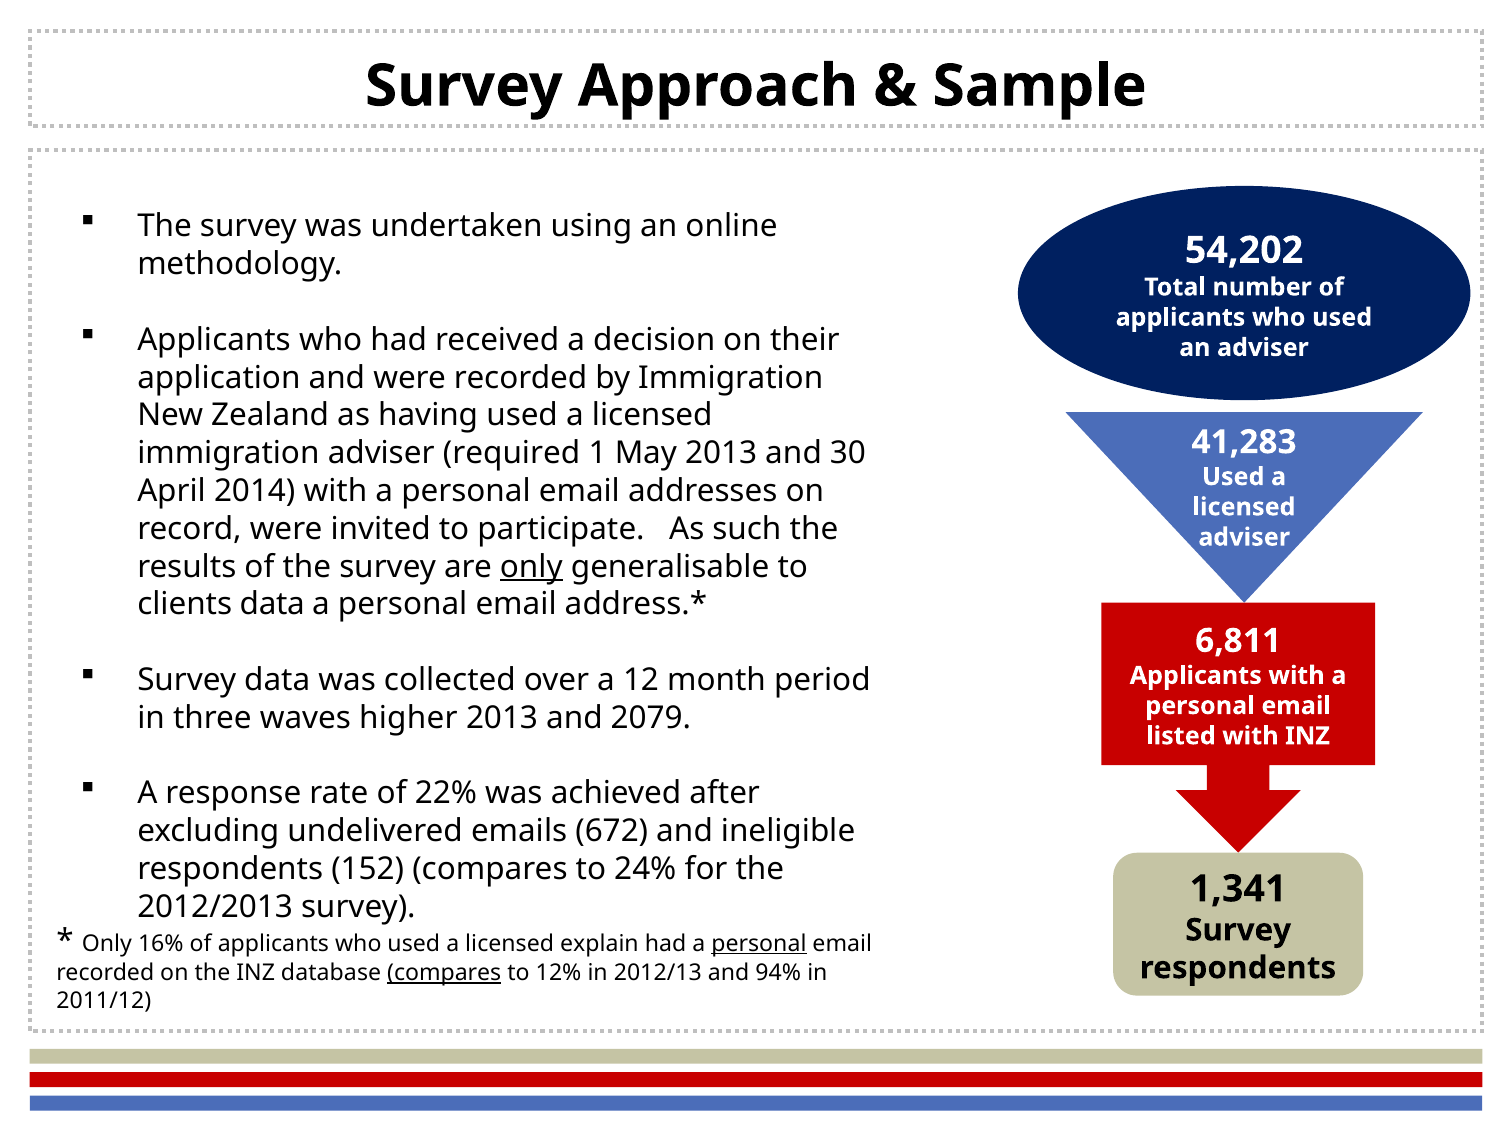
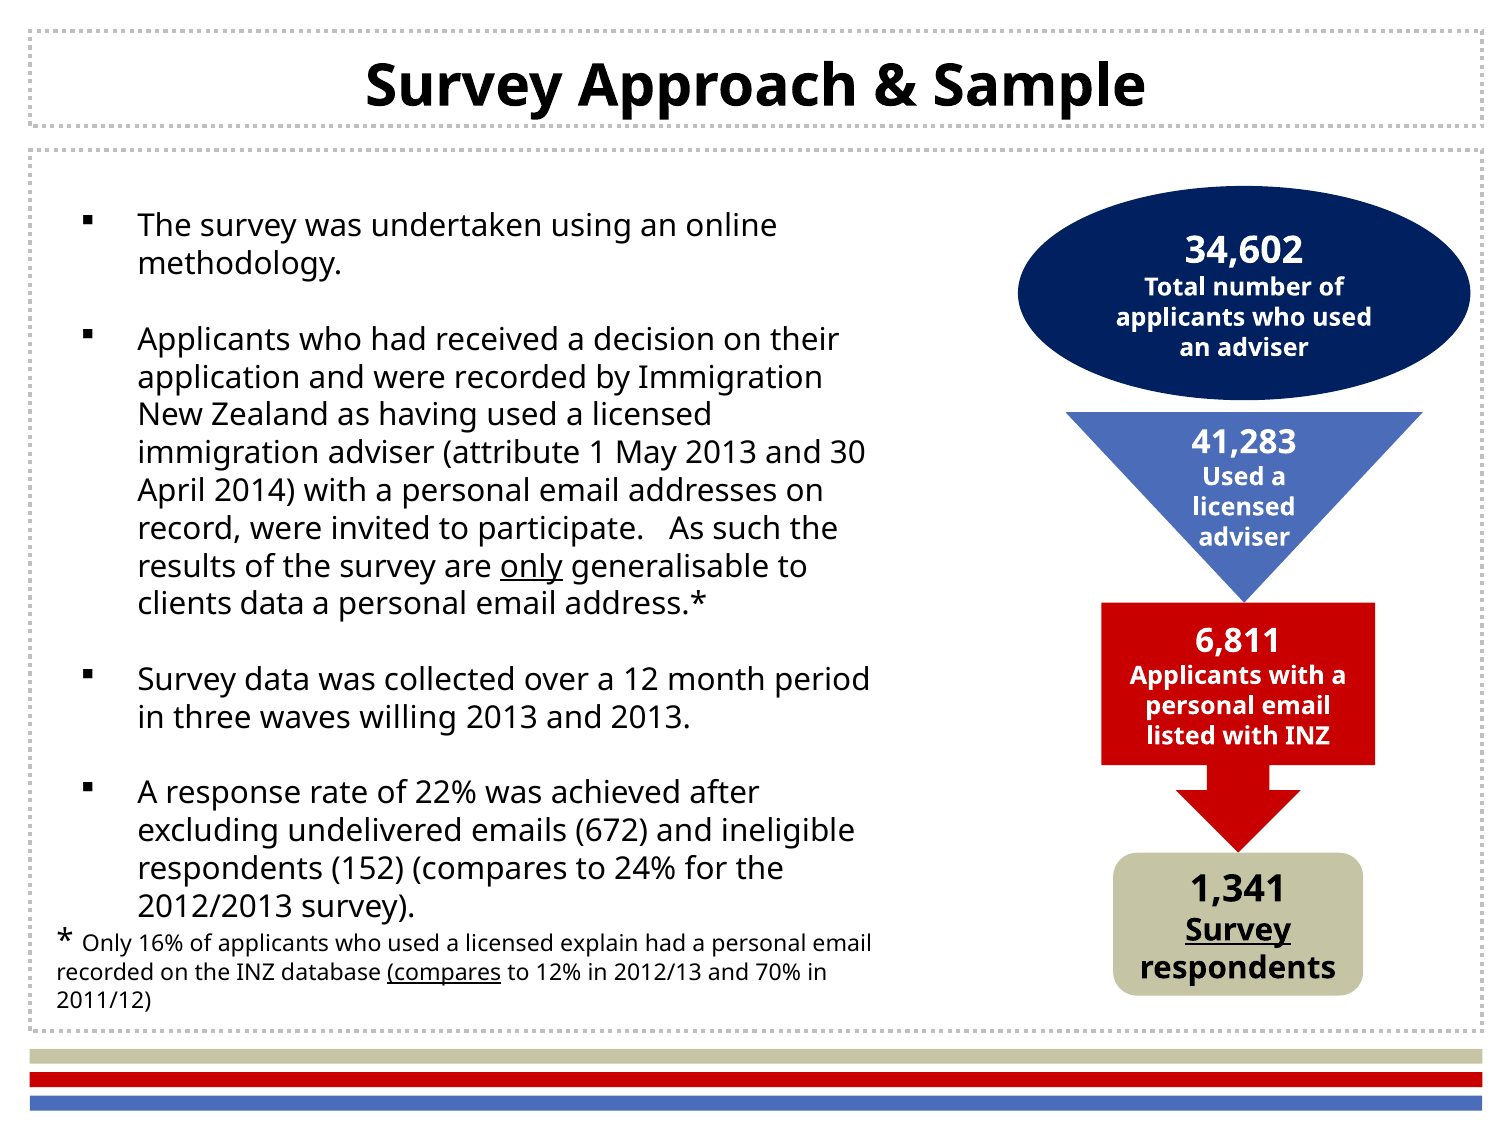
54,202: 54,202 -> 34,602 (1244, 250)
required: required -> attribute (512, 453)
higher: higher -> willing (408, 718)
and 2079: 2079 -> 2013 (651, 718)
Survey underline: none -> present (1238, 930)
personal underline: present -> none (759, 944)
94%: 94% -> 70% (778, 973)
